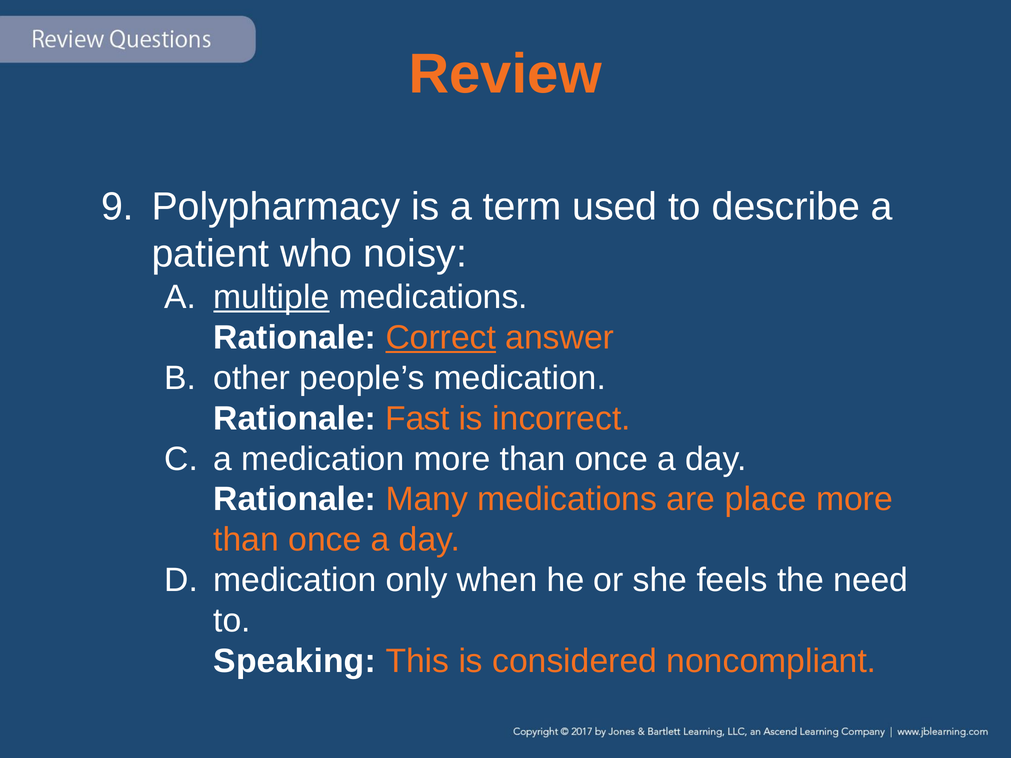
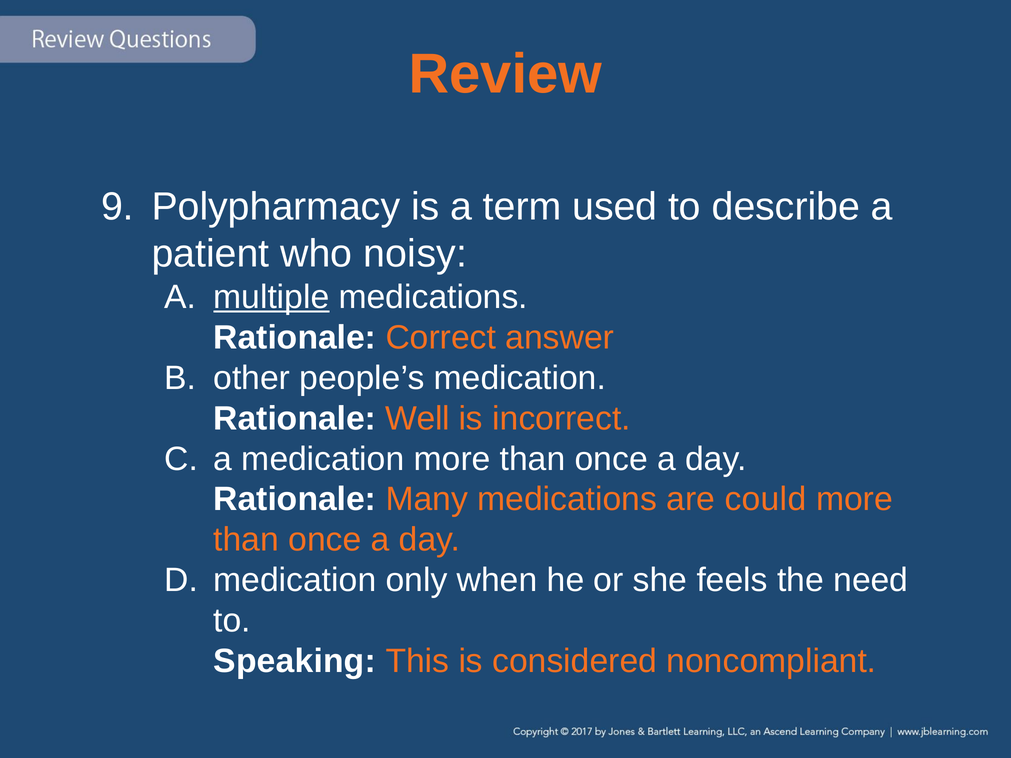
Correct underline: present -> none (441, 338)
Fast: Fast -> Well (418, 419)
place: place -> could (766, 500)
